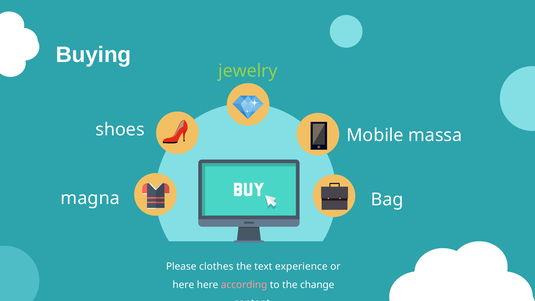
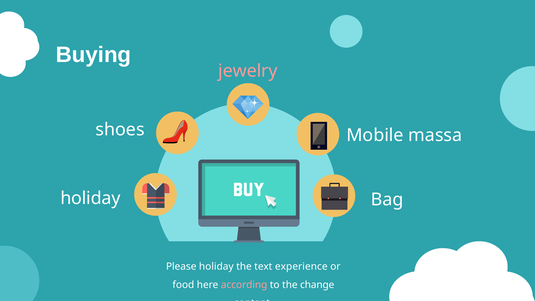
jewelry colour: light green -> pink (248, 71)
magna: magna -> holiday (90, 198)
Please clothes: clothes -> holiday (216, 267)
here: here -> food (183, 285)
